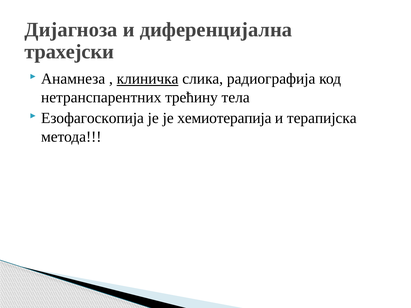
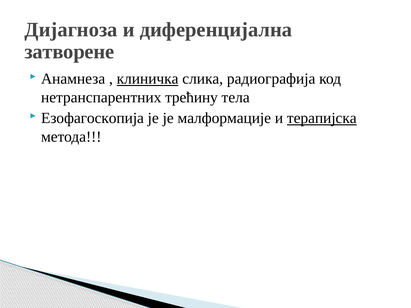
трахејски: трахејски -> затворене (69, 52)
хемиотерапија: хемиотерапија -> малформације (224, 118)
терапијска underline: none -> present (322, 118)
